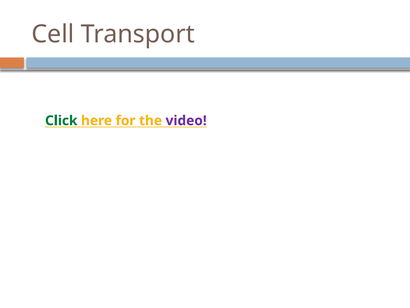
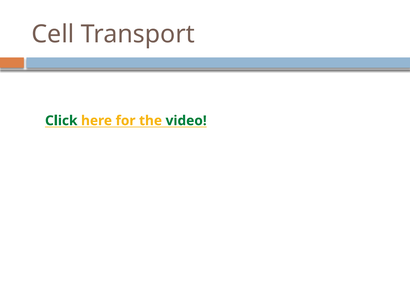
video colour: purple -> green (186, 120)
